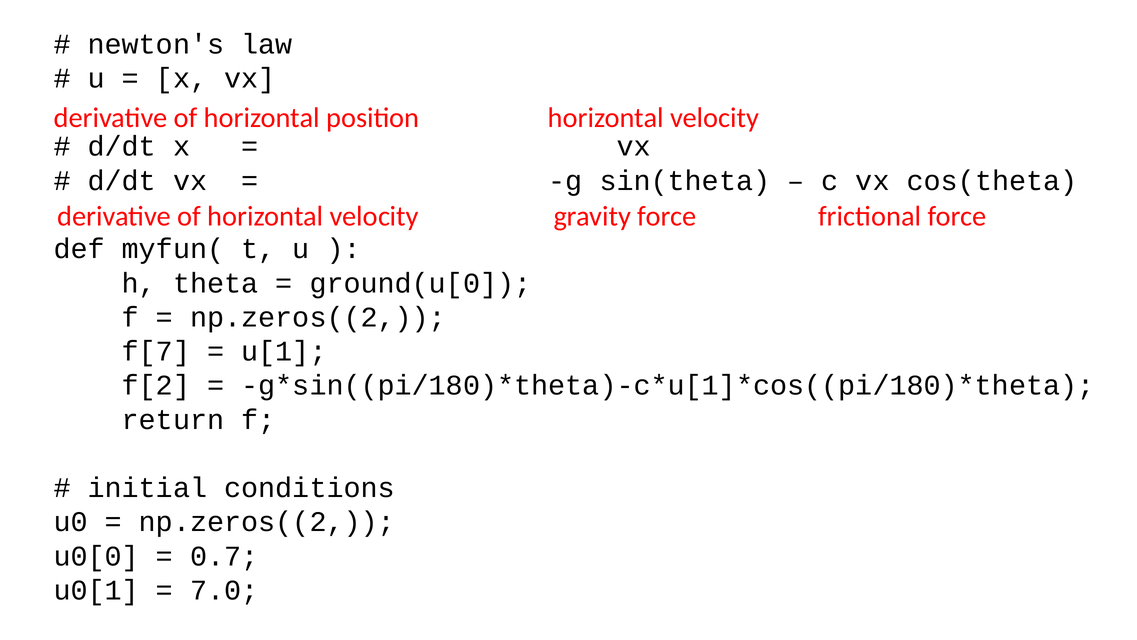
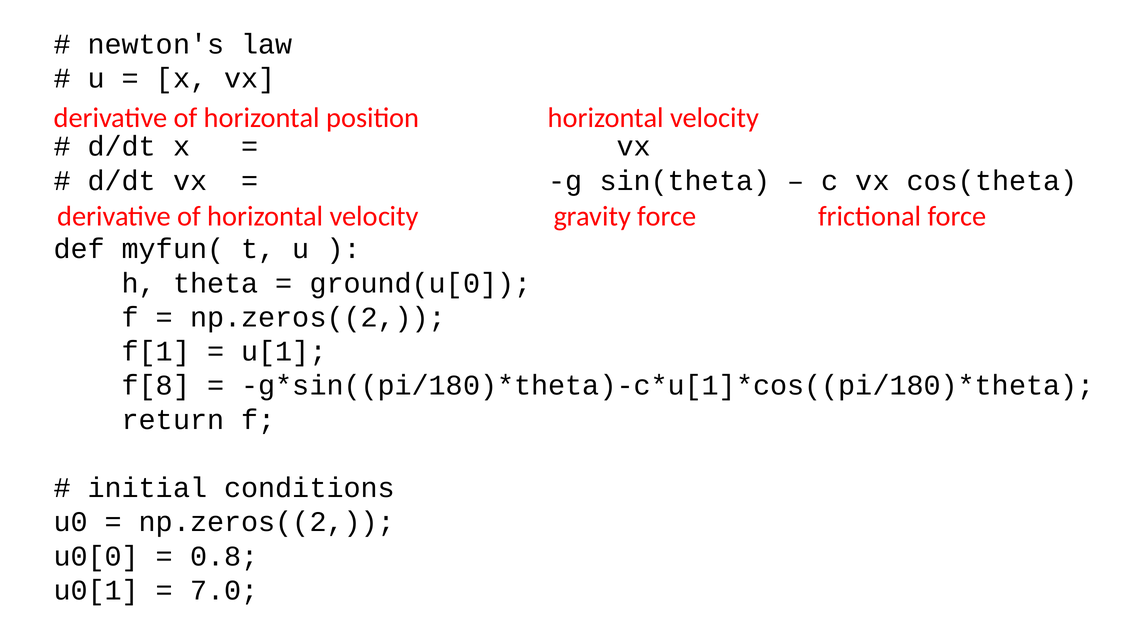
f[7: f[7 -> f[1 (156, 351)
f[2: f[2 -> f[8 (156, 385)
0.7: 0.7 -> 0.8 (224, 556)
